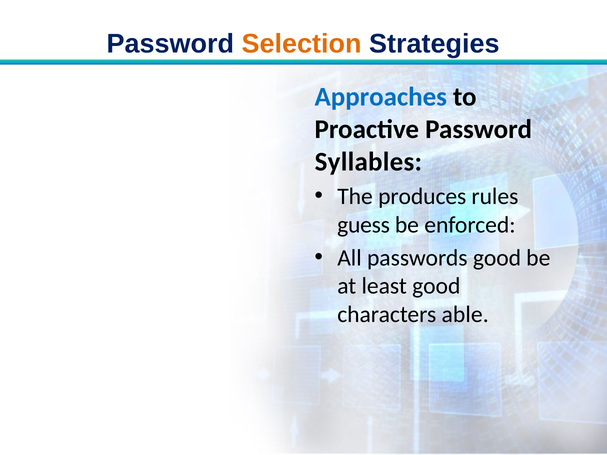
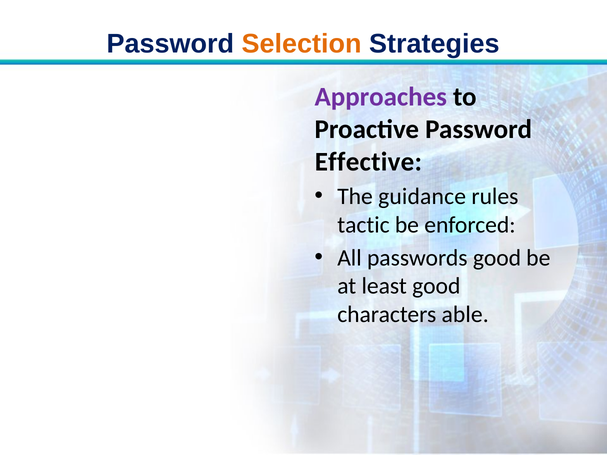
Approaches colour: blue -> purple (381, 97)
Syllables: Syllables -> Effective (368, 162)
produces: produces -> guidance (422, 197)
guess: guess -> tactic (363, 225)
